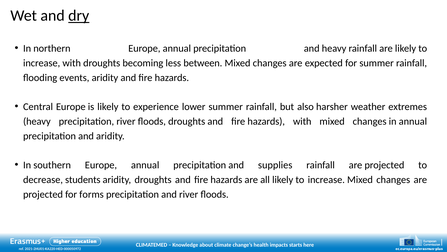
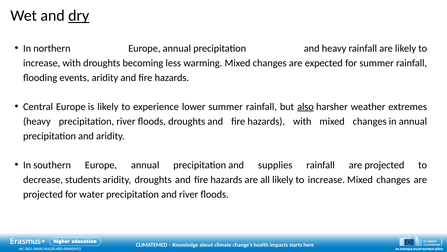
between: between -> warming (203, 63)
also underline: none -> present (305, 106)
forms: forms -> water (92, 194)
